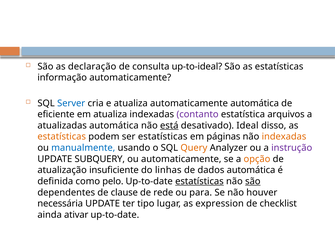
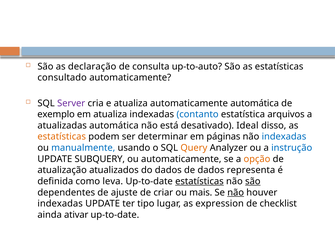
up-to-ideal: up-to-ideal -> up-to-auto (197, 67)
informação: informação -> consultado (62, 78)
Server colour: blue -> purple (71, 103)
eficiente: eficiente -> exemplo (56, 114)
contanto colour: purple -> blue (198, 114)
está underline: present -> none (169, 126)
ser estatísticas: estatísticas -> determinar (163, 137)
indexadas colour: orange -> blue (284, 137)
instrução colour: purple -> blue (292, 148)
insuficiente: insuficiente -> atualizados (114, 170)
do linhas: linhas -> dados (168, 170)
dados automática: automática -> representa (251, 170)
pelo: pelo -> leva (113, 181)
clause: clause -> ajuste (124, 193)
rede: rede -> criar (163, 193)
para: para -> mais (201, 193)
não underline: none -> present (236, 193)
necessária: necessária -> indexadas (60, 204)
